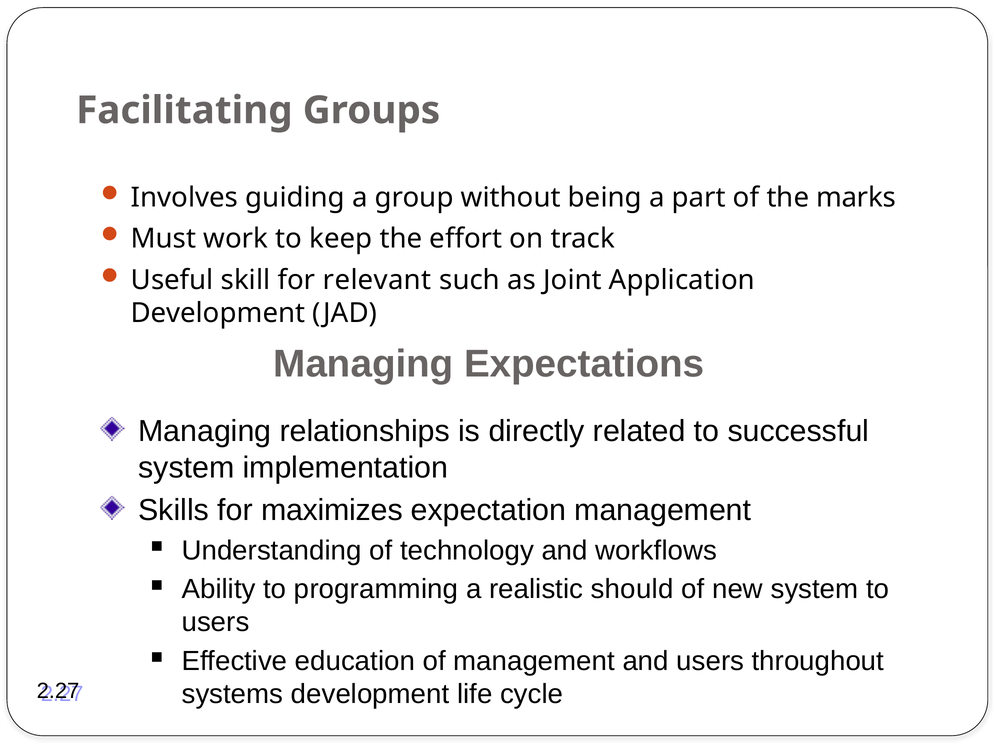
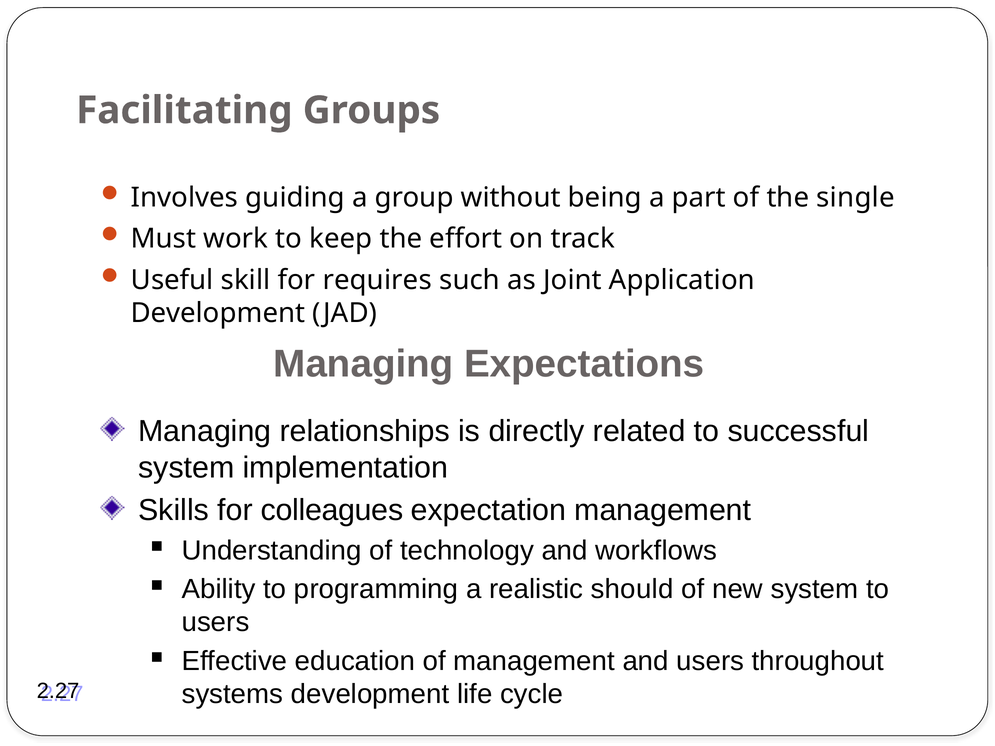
marks: marks -> single (856, 198)
relevant: relevant -> requires (377, 280)
maximizes: maximizes -> colleagues (332, 511)
